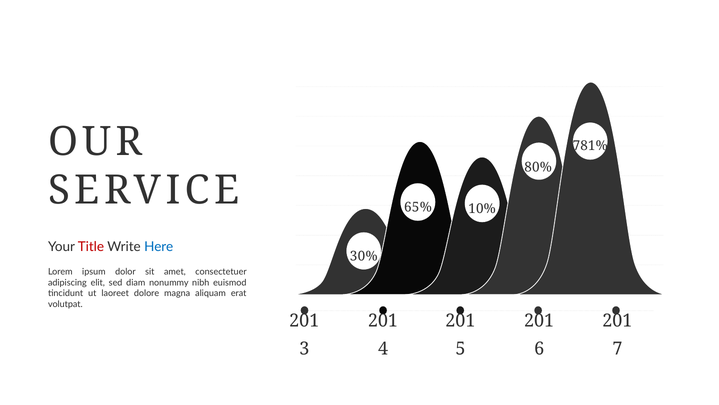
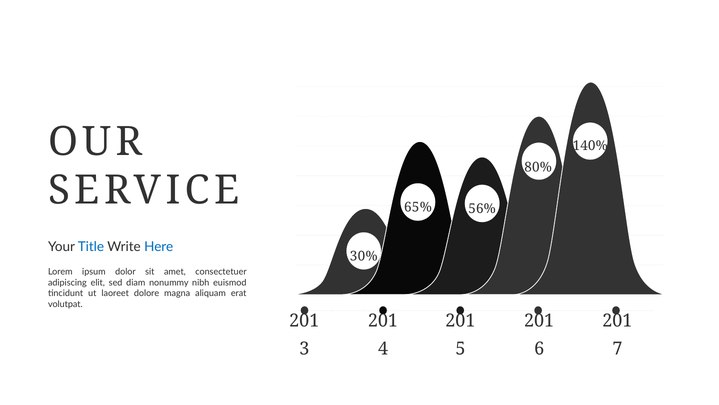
781%: 781% -> 140% (590, 145)
10%: 10% -> 56% (482, 208)
Title colour: red -> blue (91, 247)
